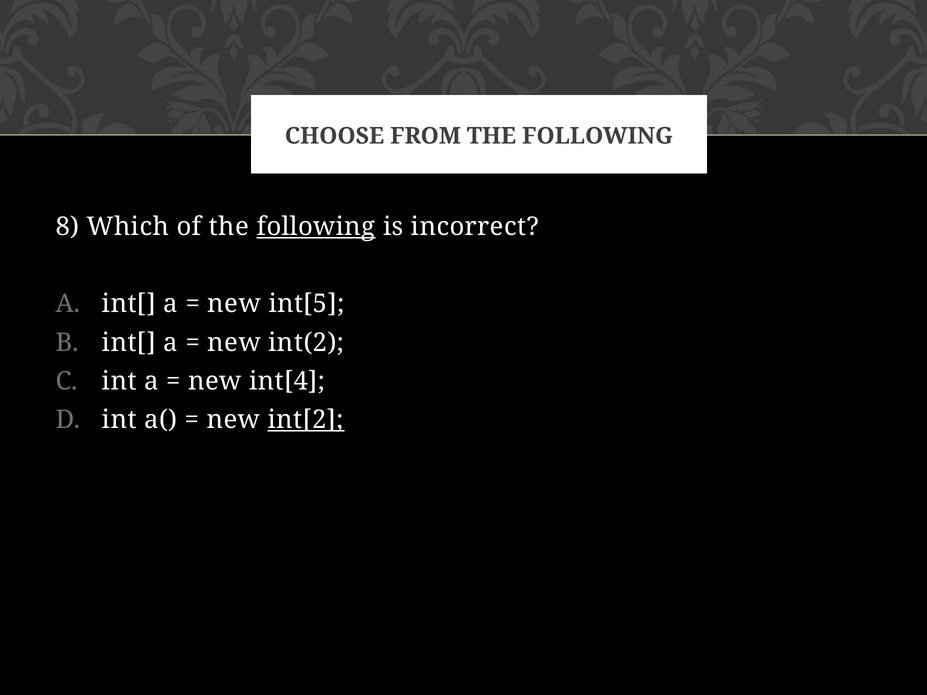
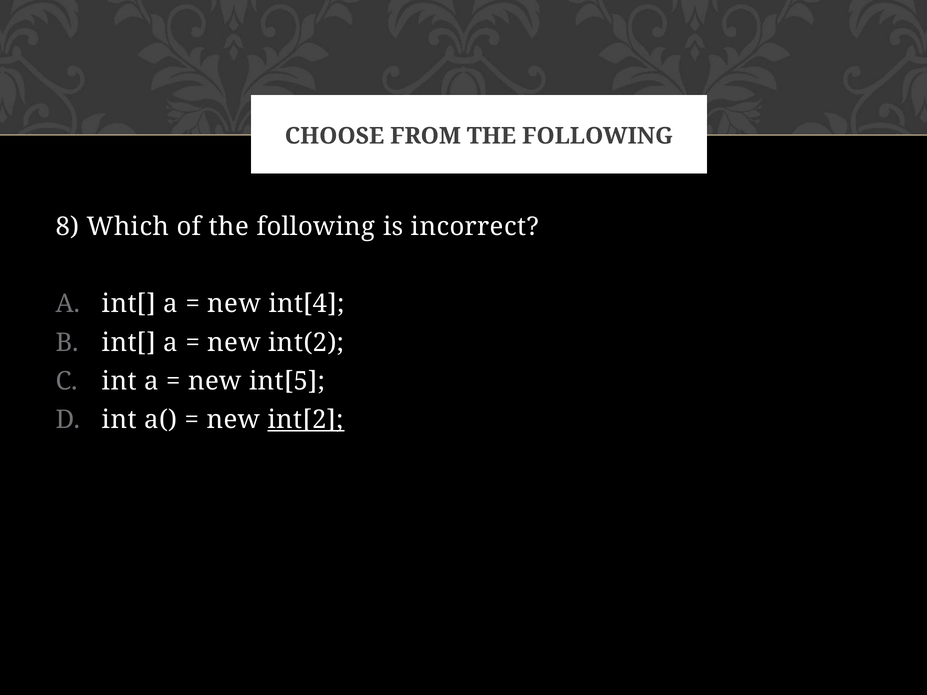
following underline: present -> none (316, 227)
int[5: int[5 -> int[4 (307, 304)
int[4: int[4 -> int[5 (287, 381)
